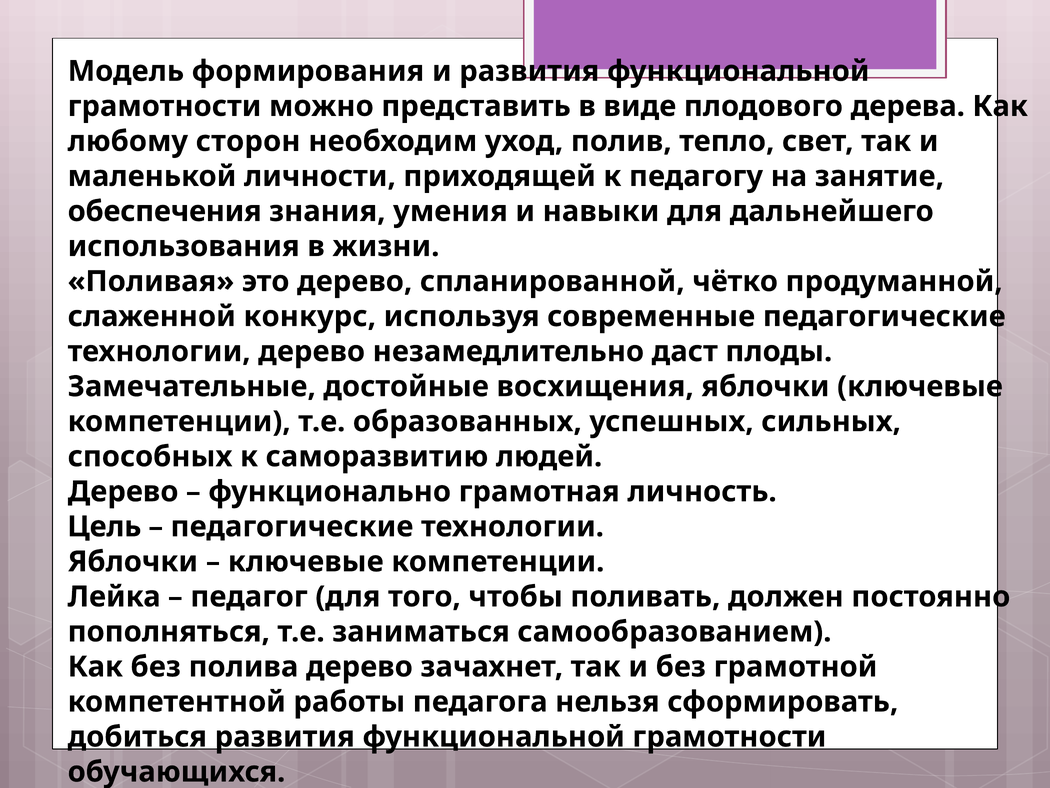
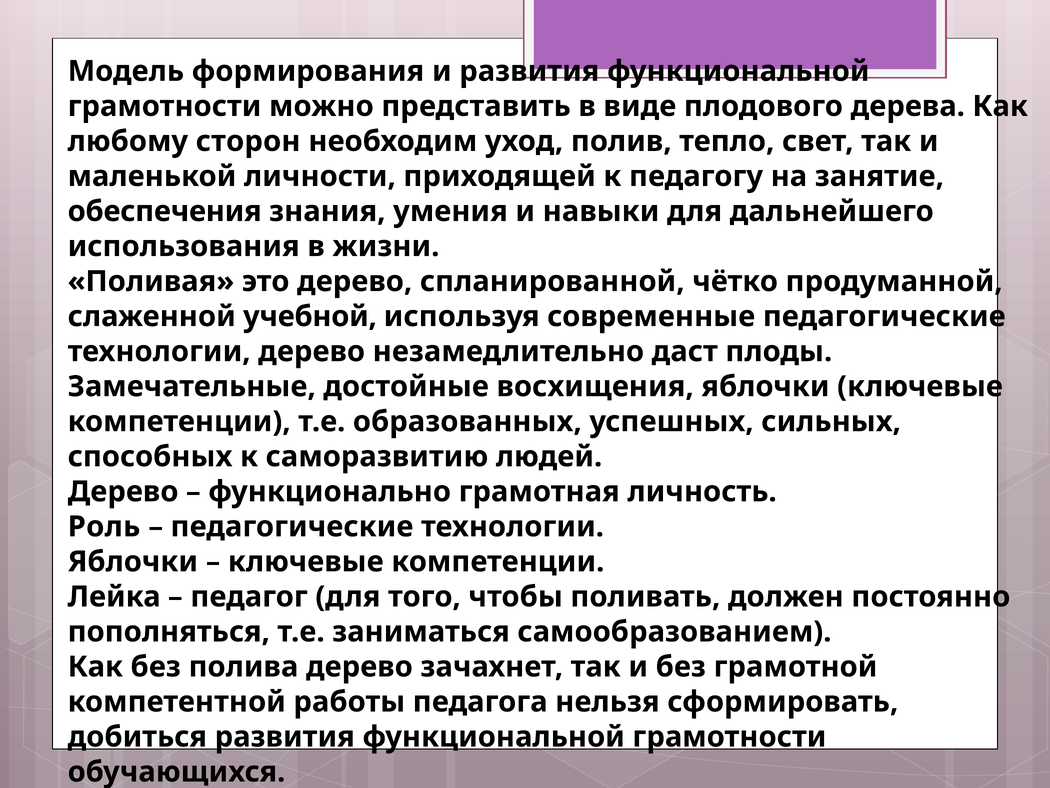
конкурс: конкурс -> учебной (310, 316)
Цель: Цель -> Роль (104, 526)
